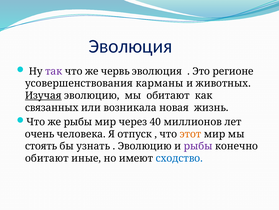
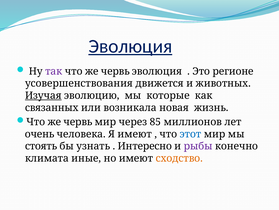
Эволюция underline: none -> present (130, 46)
карманы: карманы -> движется (160, 83)
мы обитают: обитают -> которые (168, 95)
рыбы: рыбы -> червь (78, 122)
40: 40 -> 85 (155, 122)
Я отпуск: отпуск -> имеют (135, 134)
этот colour: orange -> blue (190, 134)
Эволюцию: Эволюцию -> Интересно (145, 146)
обитают: обитают -> климата (47, 158)
сходство colour: blue -> orange (179, 158)
